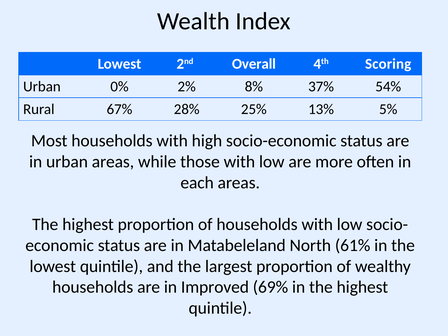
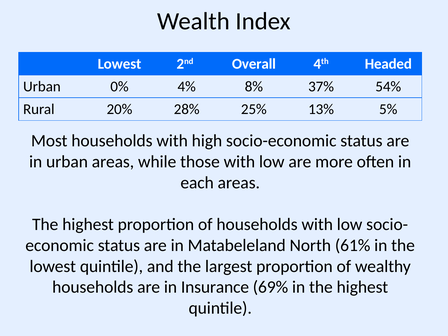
Scoring: Scoring -> Headed (388, 64)
2%: 2% -> 4% (187, 86)
67%: 67% -> 20% (119, 109)
Improved: Improved -> Insurance (215, 287)
